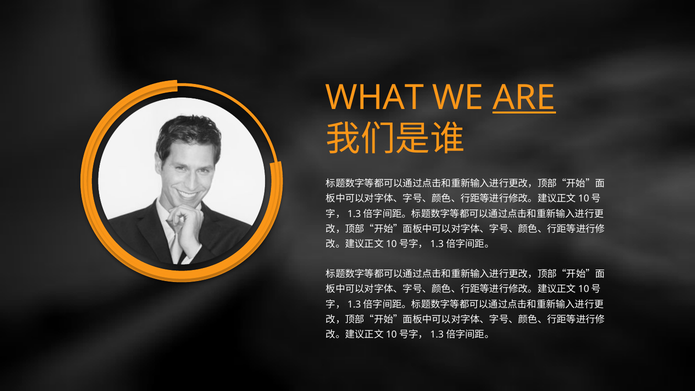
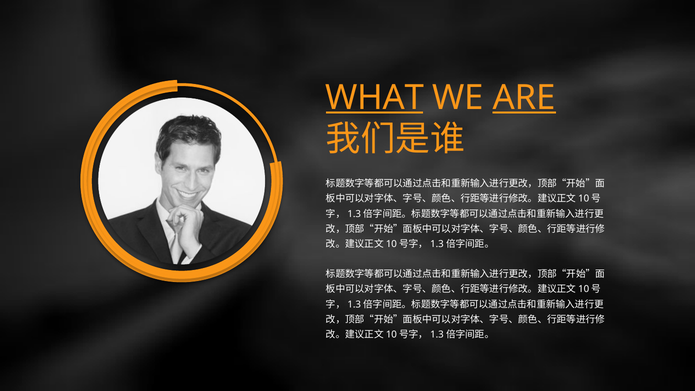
WHAT underline: none -> present (375, 98)
